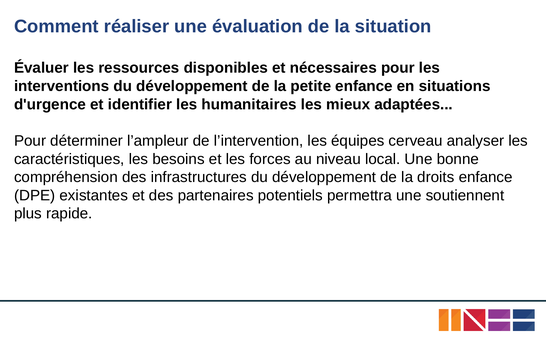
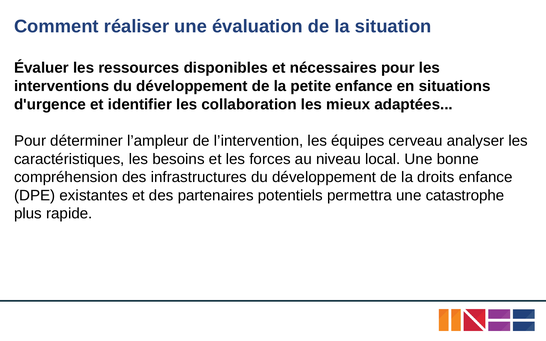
humanitaires: humanitaires -> collaboration (249, 104)
soutiennent: soutiennent -> catastrophe (465, 196)
